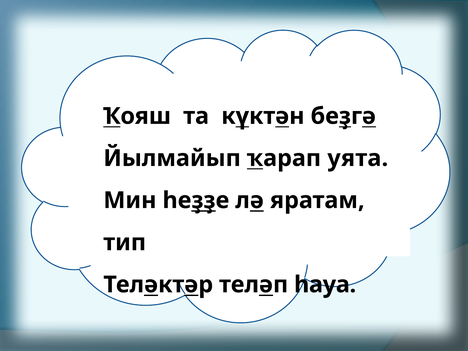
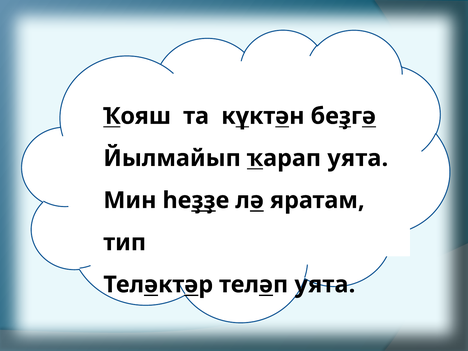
теләп һауа: һауа -> уята (325, 285)
